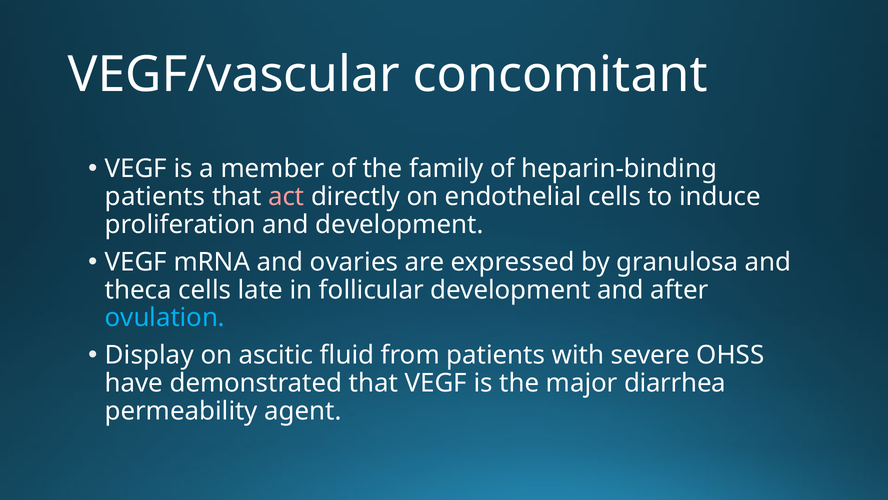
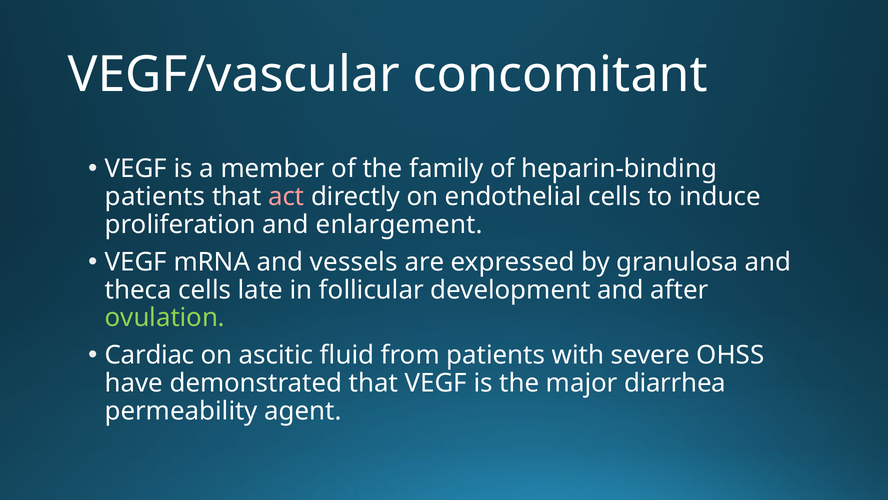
and development: development -> enlargement (399, 225)
ovaries: ovaries -> vessels (354, 262)
ovulation colour: light blue -> light green (165, 318)
Display: Display -> Cardiac (150, 355)
